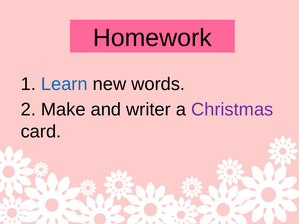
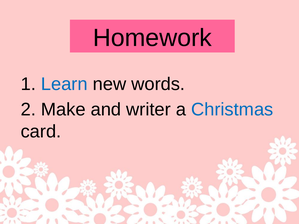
Christmas colour: purple -> blue (232, 110)
